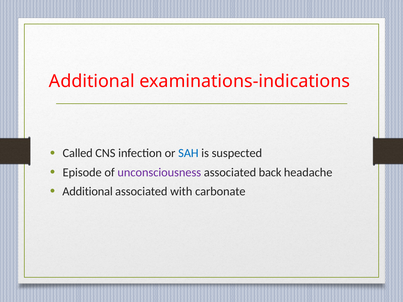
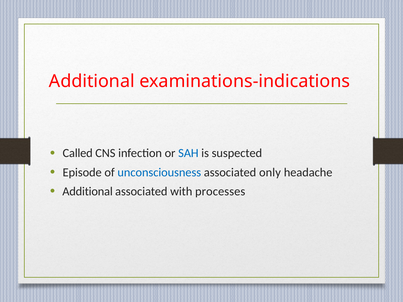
unconsciousness colour: purple -> blue (159, 172)
back: back -> only (270, 172)
carbonate: carbonate -> processes (220, 192)
